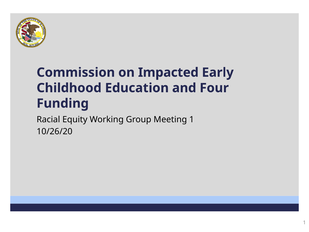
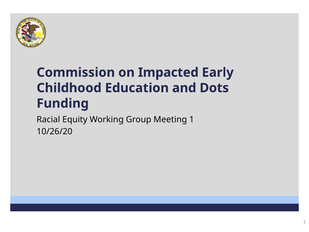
Four: Four -> Dots (214, 88)
